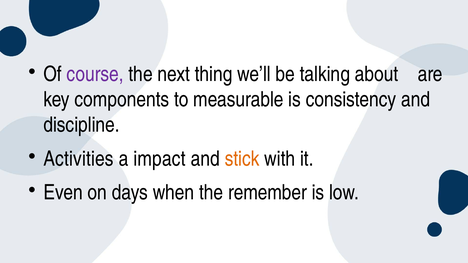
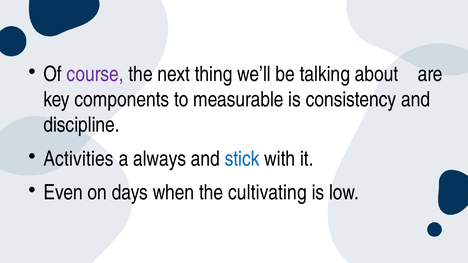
impact: impact -> always (160, 159)
stick colour: orange -> blue (242, 159)
remember: remember -> cultivating (267, 193)
